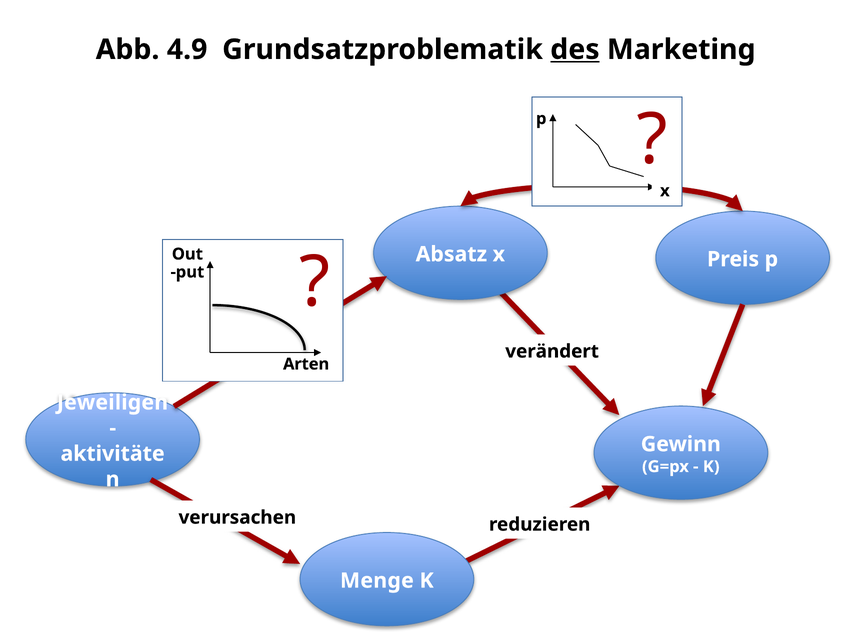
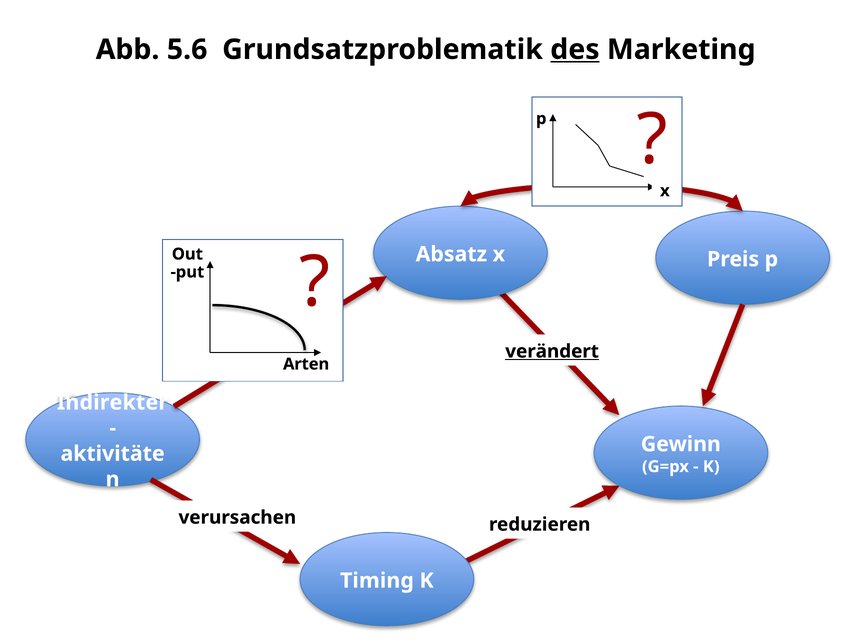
4.9: 4.9 -> 5.6 (187, 50)
verändert underline: none -> present (552, 352)
Jeweiligen: Jeweiligen -> Indirekter (112, 403)
Menge: Menge -> Timing (377, 581)
